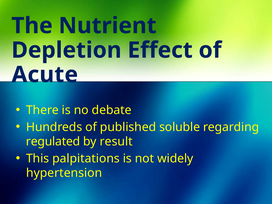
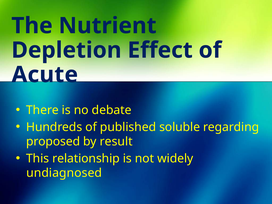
regulated: regulated -> proposed (53, 142)
palpitations: palpitations -> relationship (86, 158)
hypertension: hypertension -> undiagnosed (64, 173)
